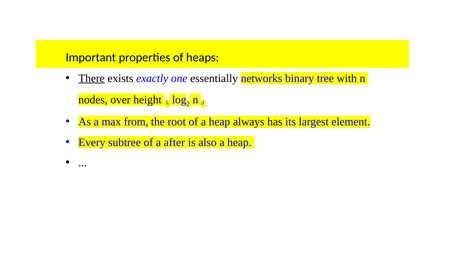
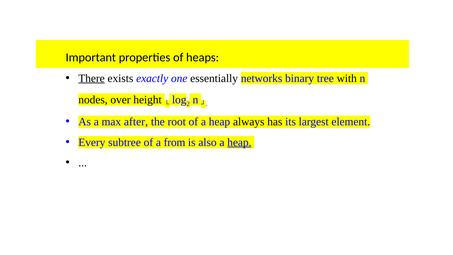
from: from -> after (136, 122)
after: after -> from (175, 142)
heap underline: none -> present (239, 142)
